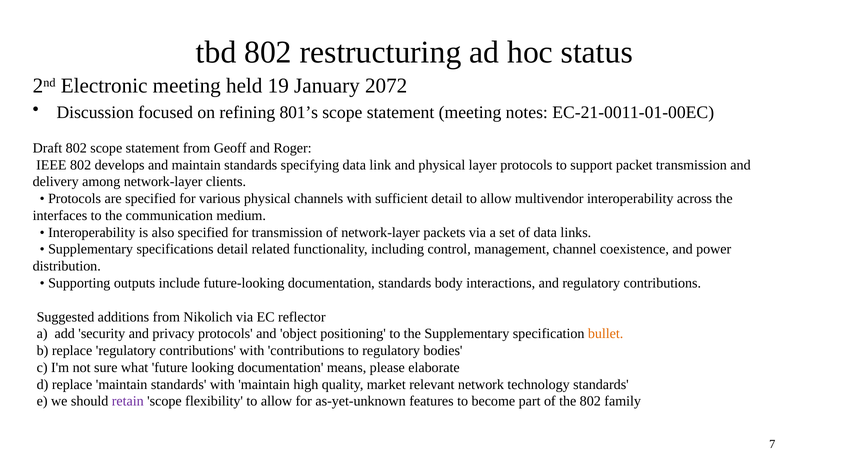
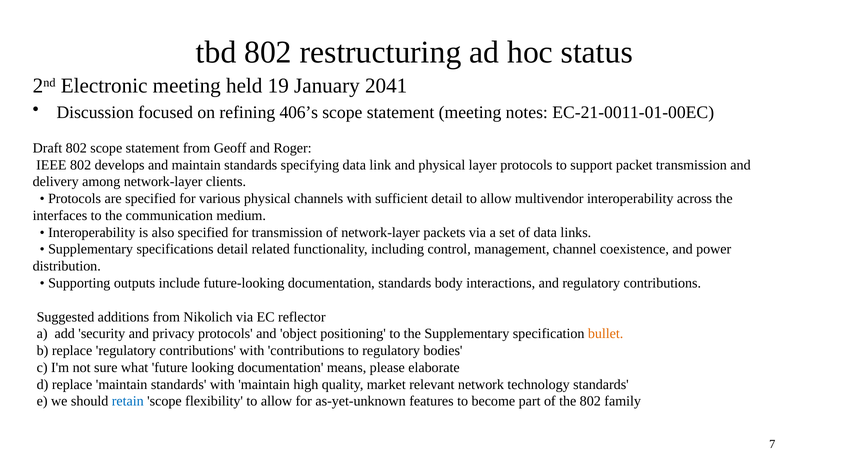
2072: 2072 -> 2041 (386, 86)
801’s: 801’s -> 406’s (299, 113)
retain colour: purple -> blue (128, 402)
